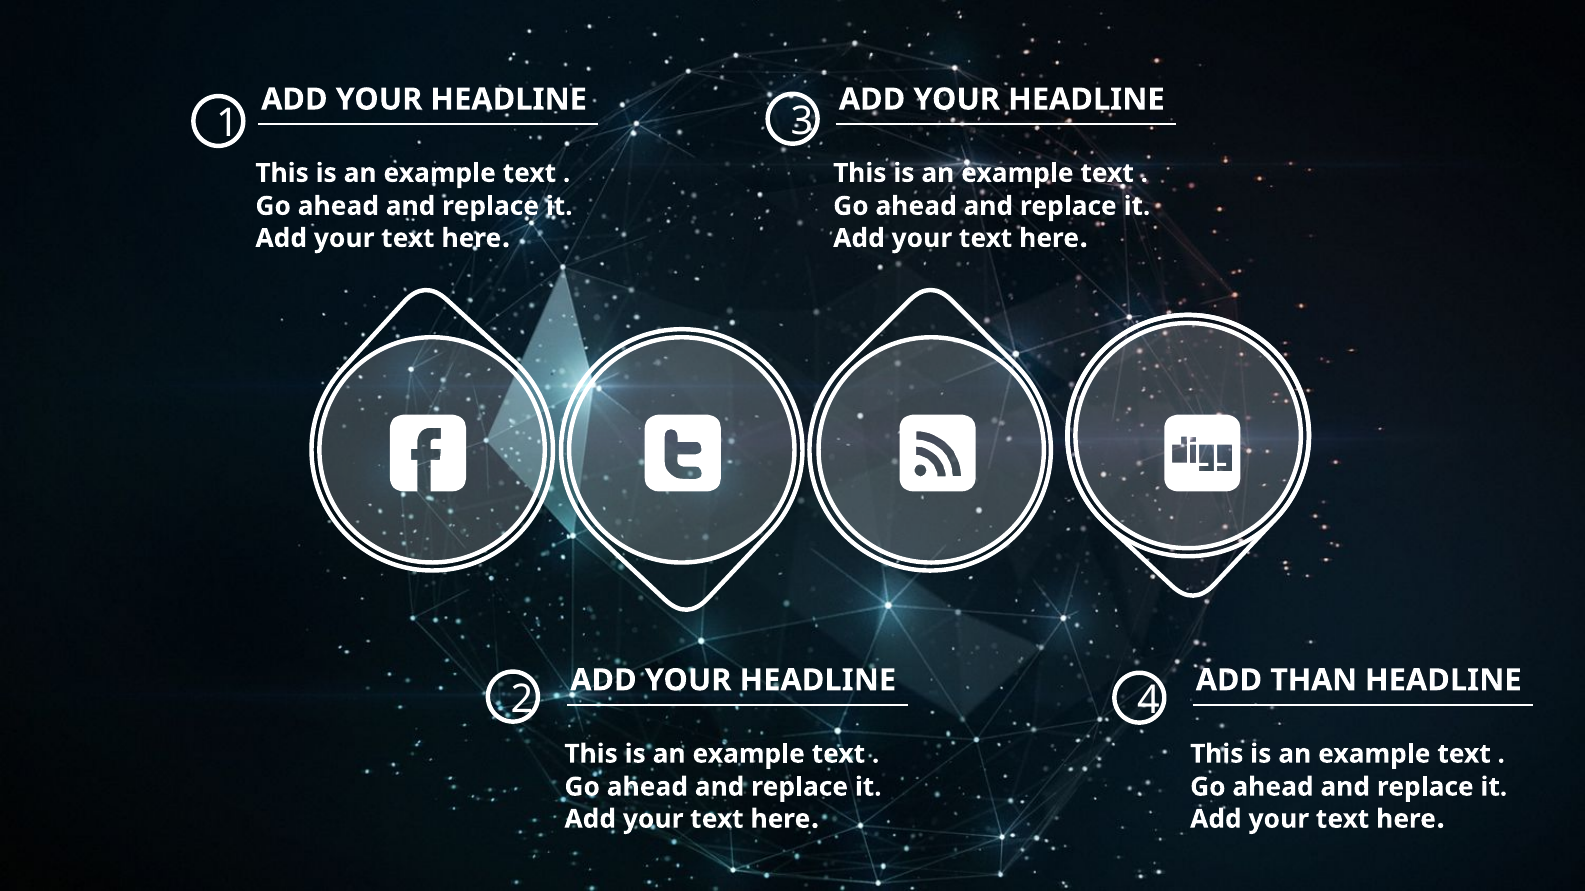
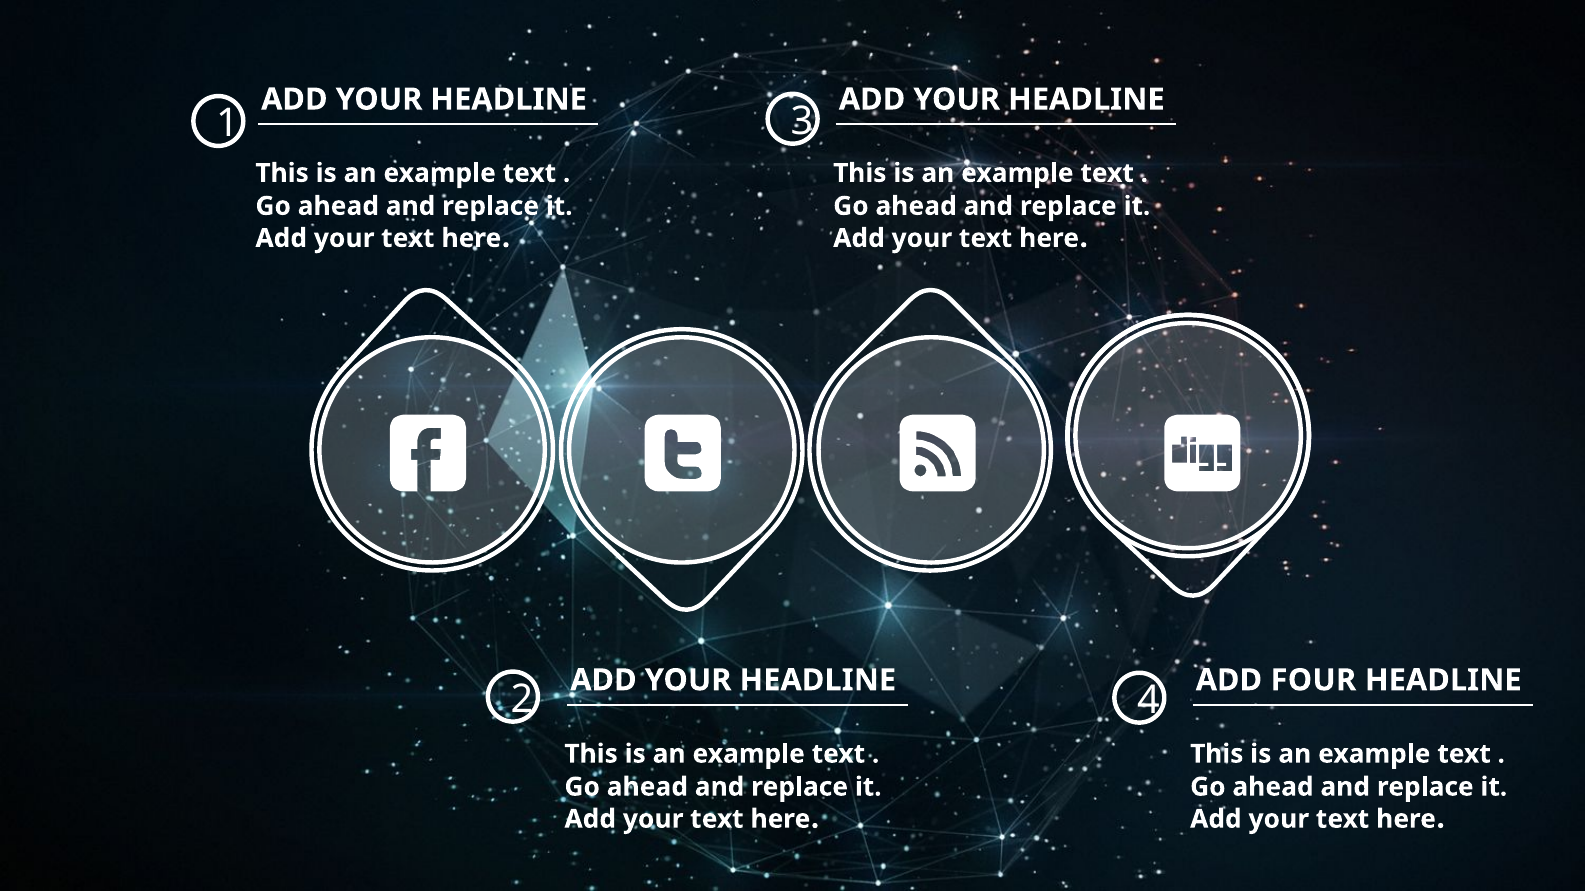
THAN: THAN -> FOUR (1313, 681)
